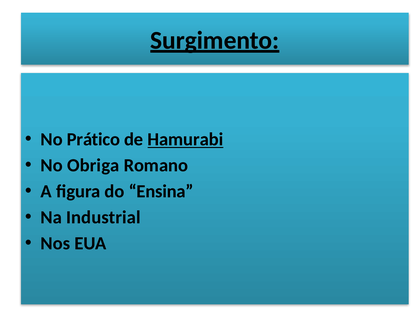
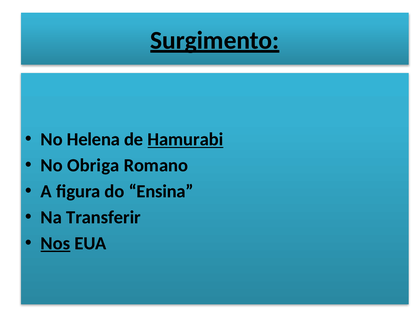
Prático: Prático -> Helena (93, 139)
Industrial: Industrial -> Transferir (104, 217)
Nos underline: none -> present (55, 243)
